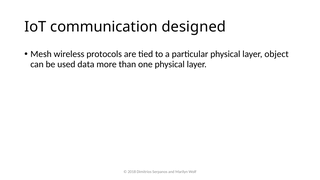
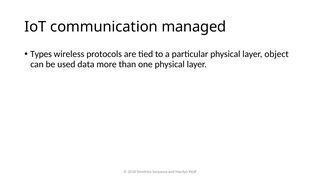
designed: designed -> managed (194, 27)
Mesh: Mesh -> Types (41, 54)
